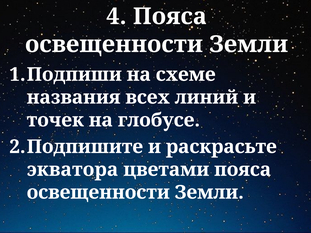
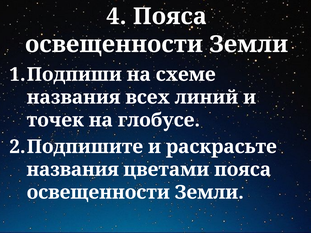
экватора: экватора -> названия (73, 170)
